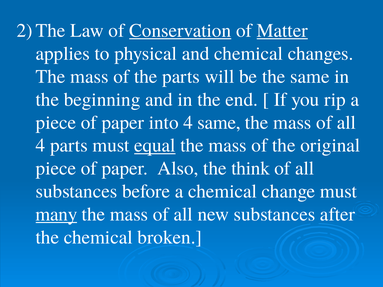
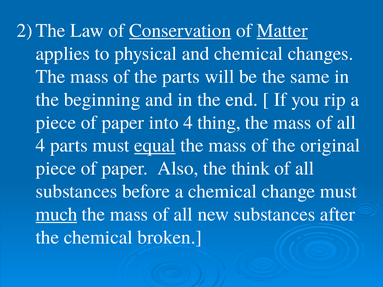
4 same: same -> thing (219, 123)
many: many -> much (56, 214)
